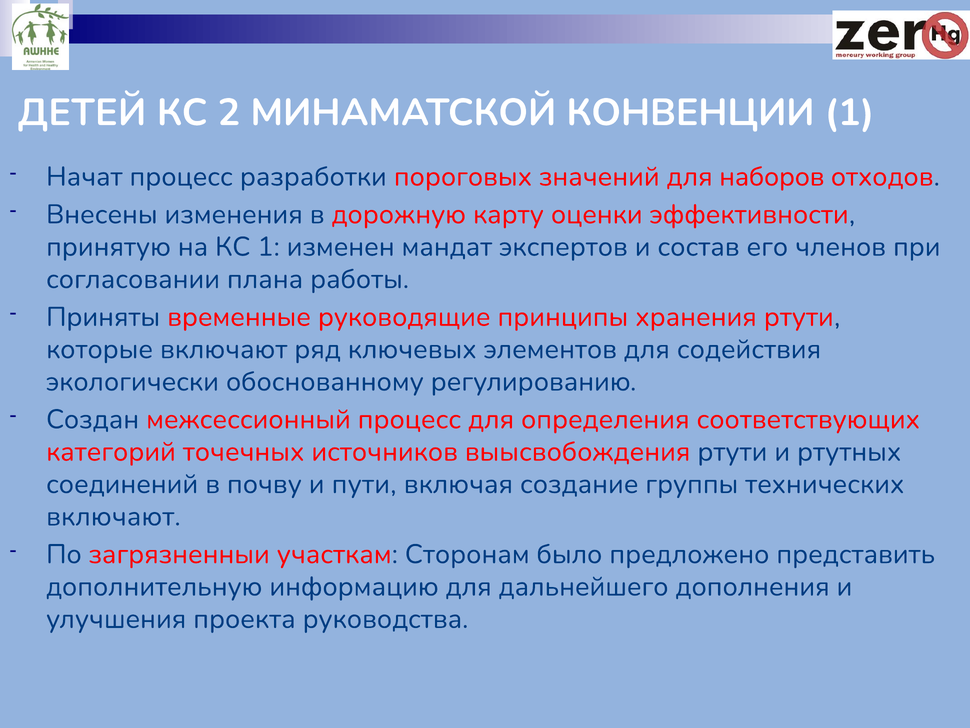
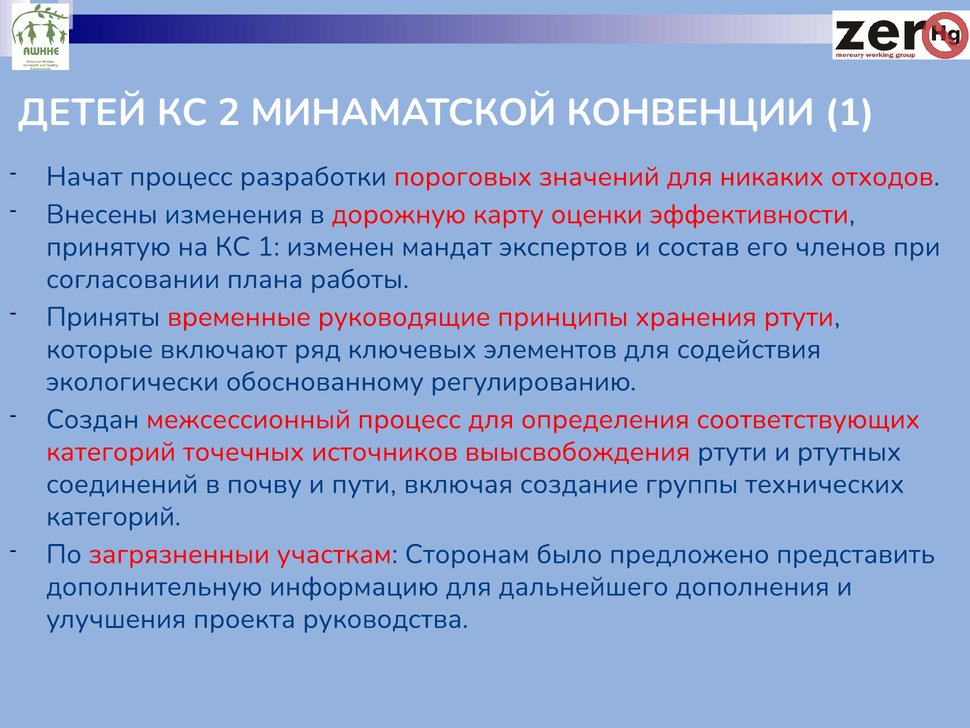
наборов: наборов -> никаких (772, 177)
включают: включают -> категорий (113, 516)
